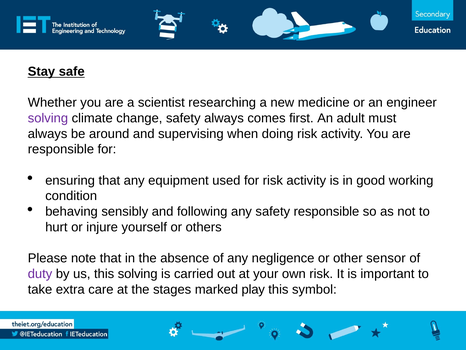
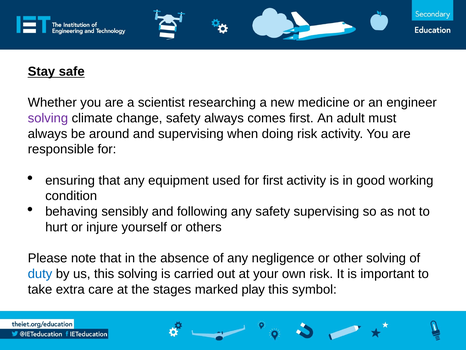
for risk: risk -> first (273, 180)
safety responsible: responsible -> supervising (326, 211)
other sensor: sensor -> solving (386, 258)
duty colour: purple -> blue (40, 273)
